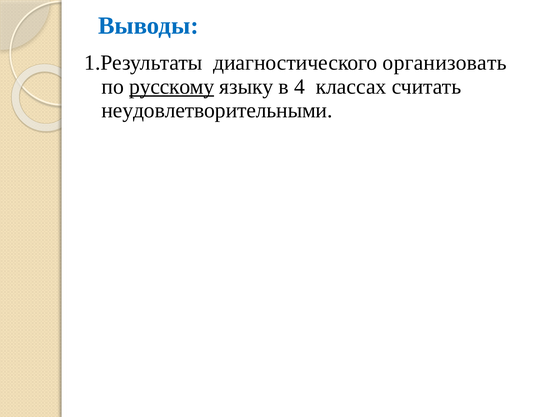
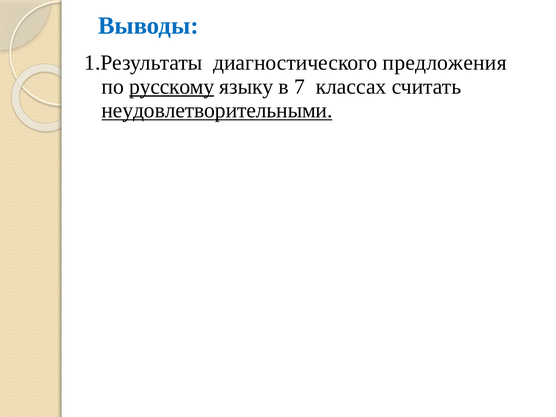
организовать: организовать -> предложения (445, 63)
4: 4 -> 7 (300, 87)
неудовлетворительными underline: none -> present (217, 111)
